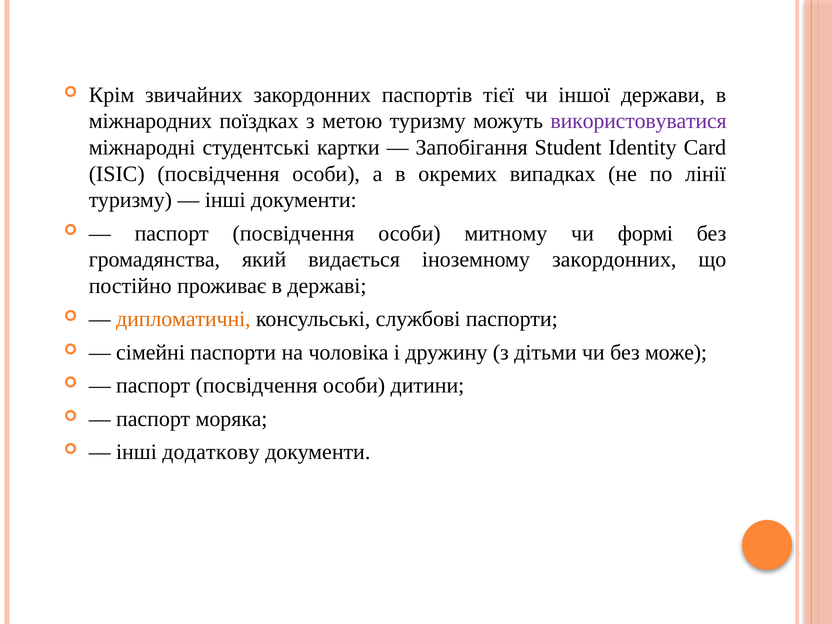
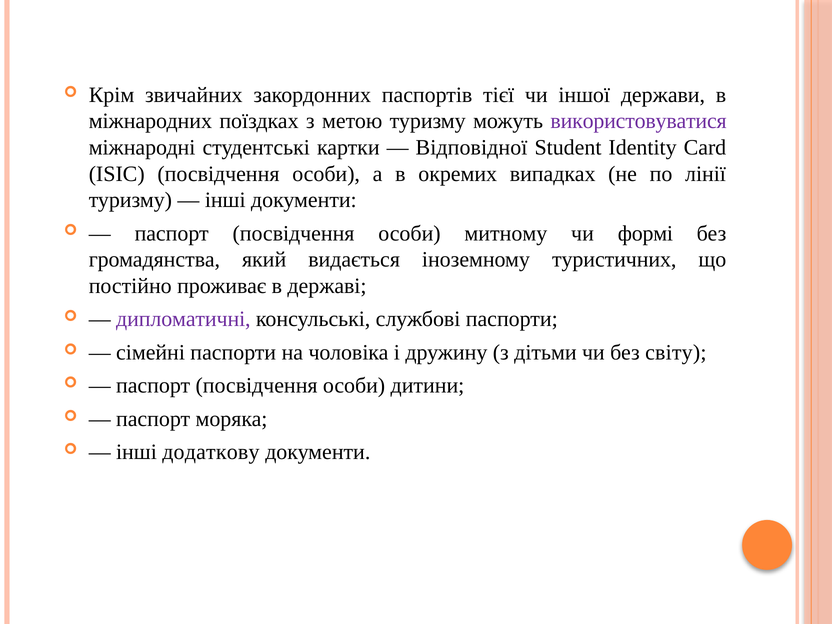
Запобігання: Запобігання -> Відповідної (472, 147)
іноземному закордонних: закордонних -> туристичних (614, 260)
дипломатичні colour: orange -> purple (183, 319)
може: може -> світу (676, 352)
